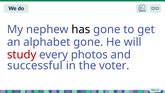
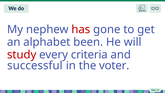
has colour: black -> red (81, 29)
alphabet gone: gone -> been (88, 42)
photos: photos -> criteria (89, 55)
